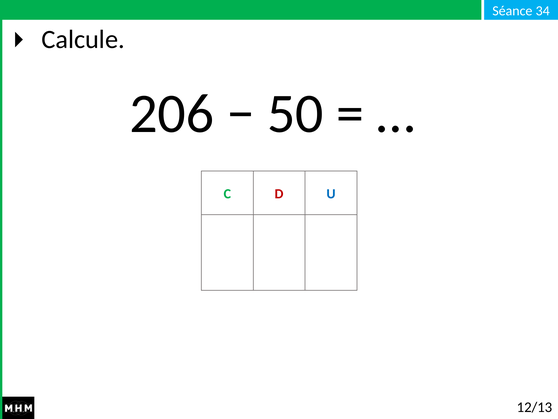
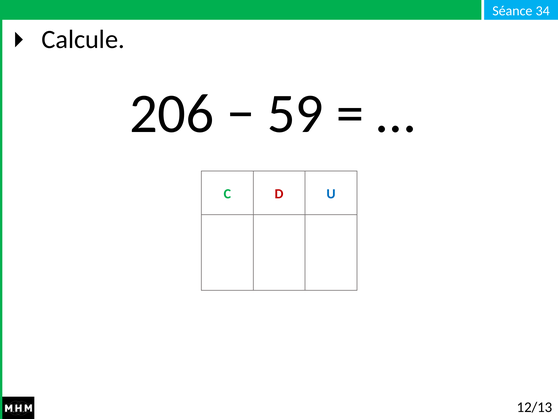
50: 50 -> 59 (295, 114)
